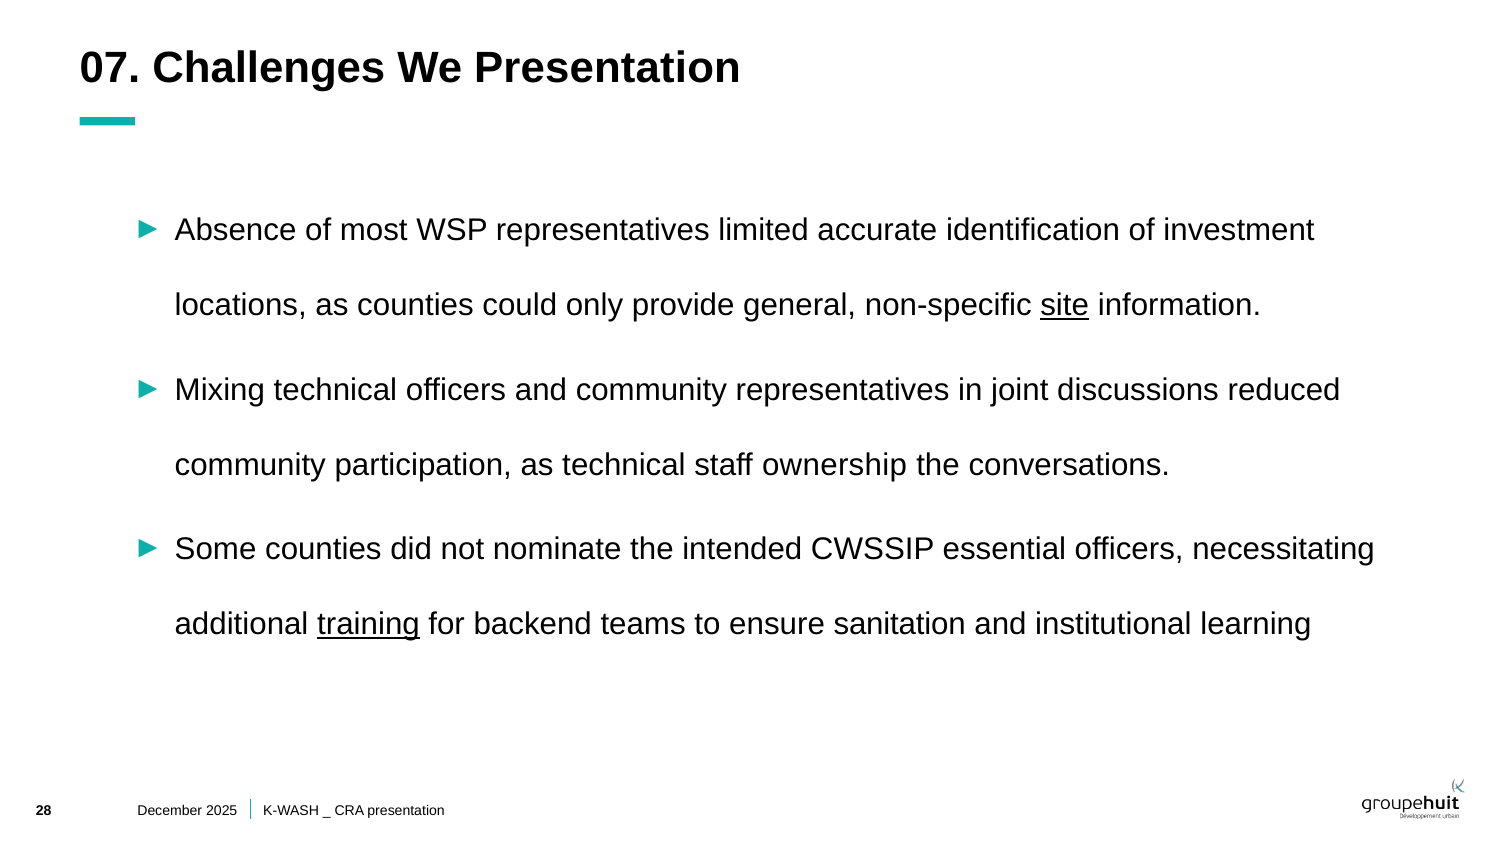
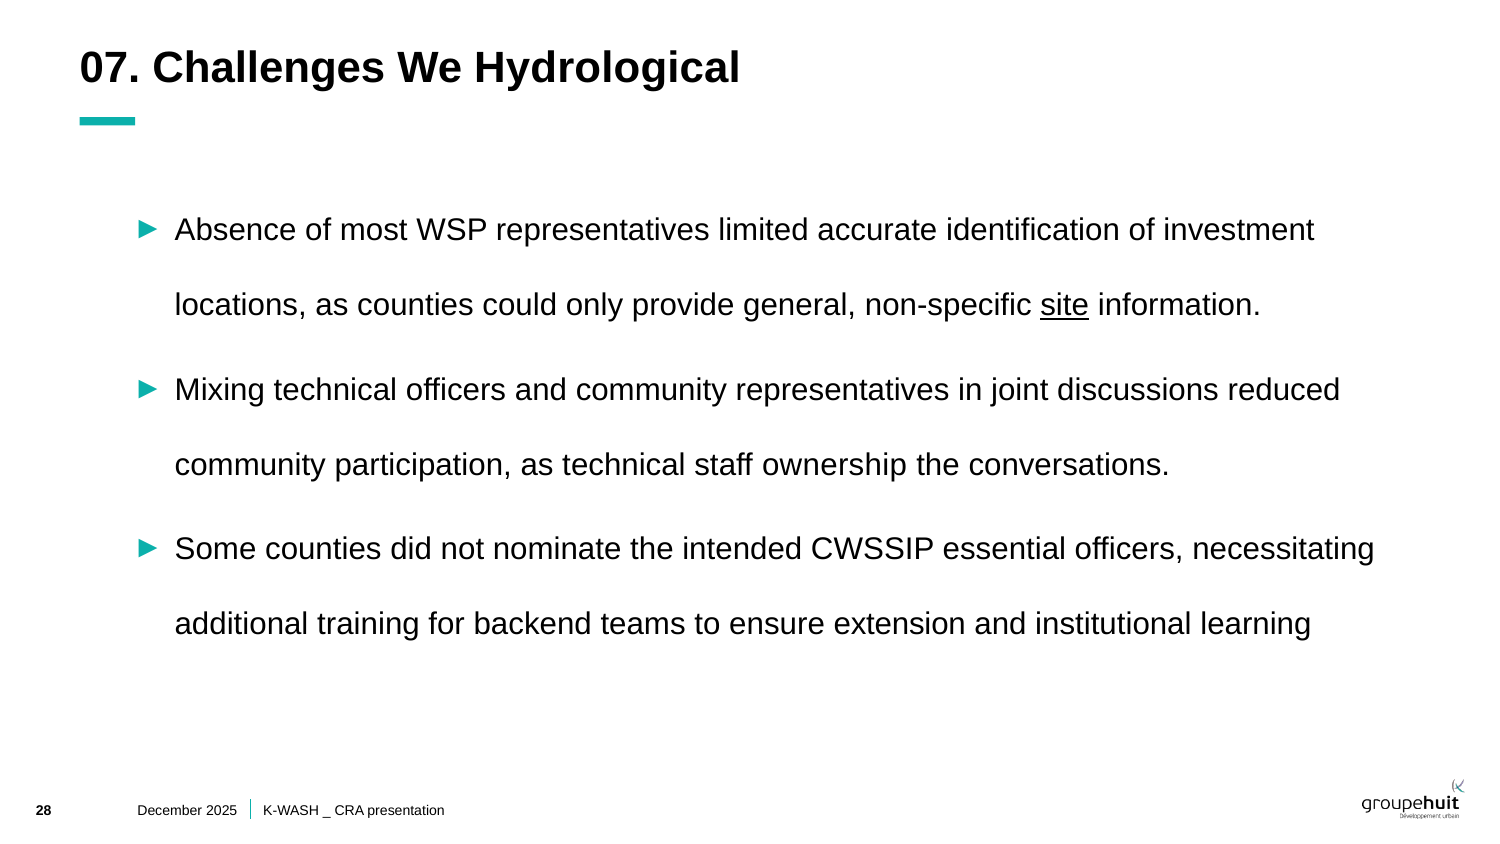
We Presentation: Presentation -> Hydrological (607, 68)
training underline: present -> none (369, 624)
sanitation: sanitation -> extension (900, 624)
